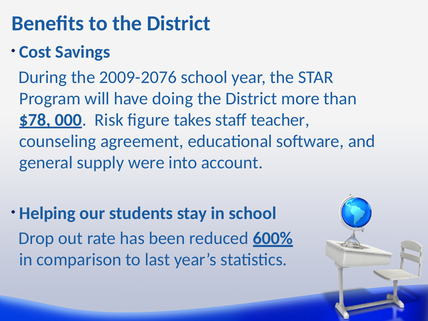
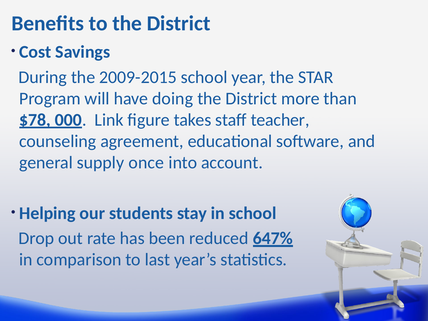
2009-2076: 2009-2076 -> 2009-2015 (138, 77)
Risk: Risk -> Link (109, 120)
were: were -> once (146, 163)
600%: 600% -> 647% (273, 238)
